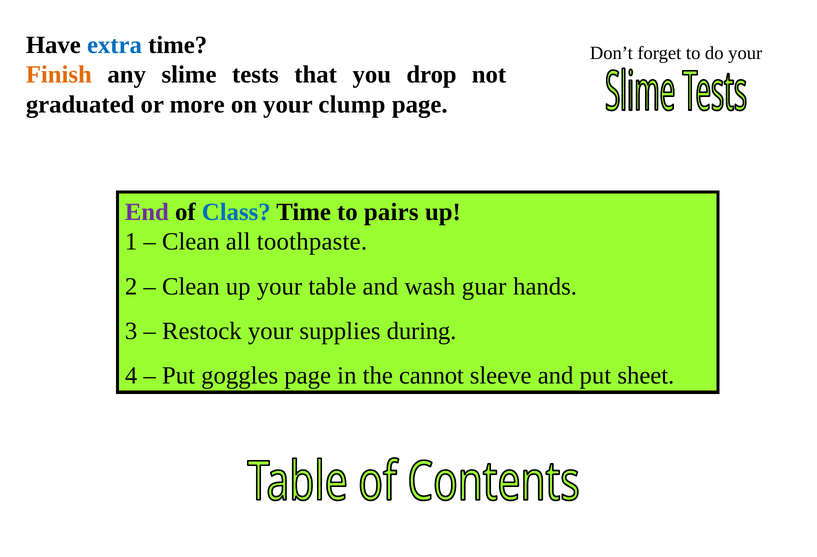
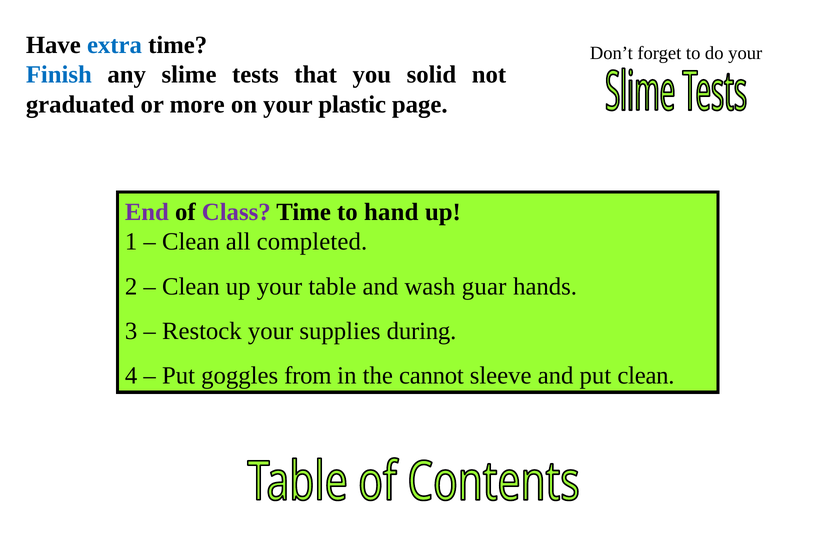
Finish colour: orange -> blue (59, 75)
drop: drop -> solid (431, 75)
clump: clump -> plastic (352, 104)
Class colour: blue -> purple (236, 212)
pairs: pairs -> hand (391, 212)
toothpaste: toothpaste -> completed (312, 242)
goggles page: page -> from (308, 376)
put sheet: sheet -> clean (646, 376)
